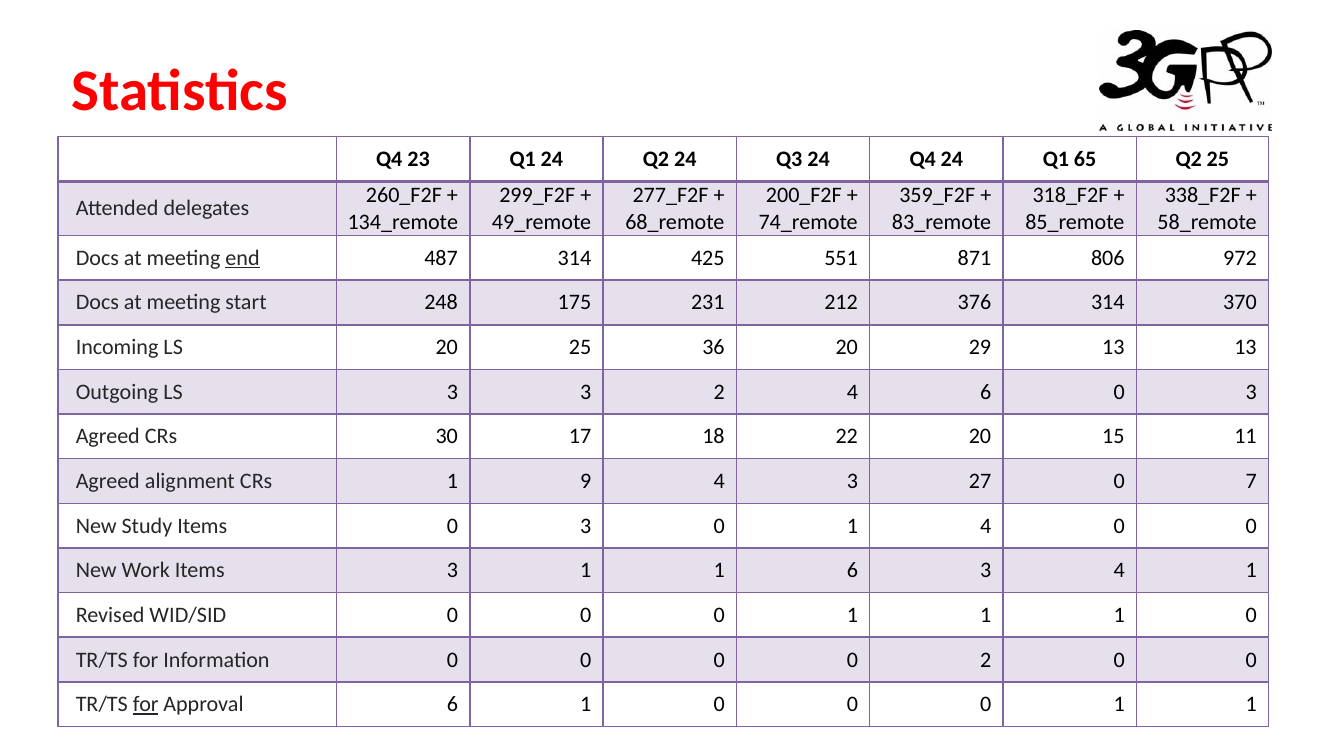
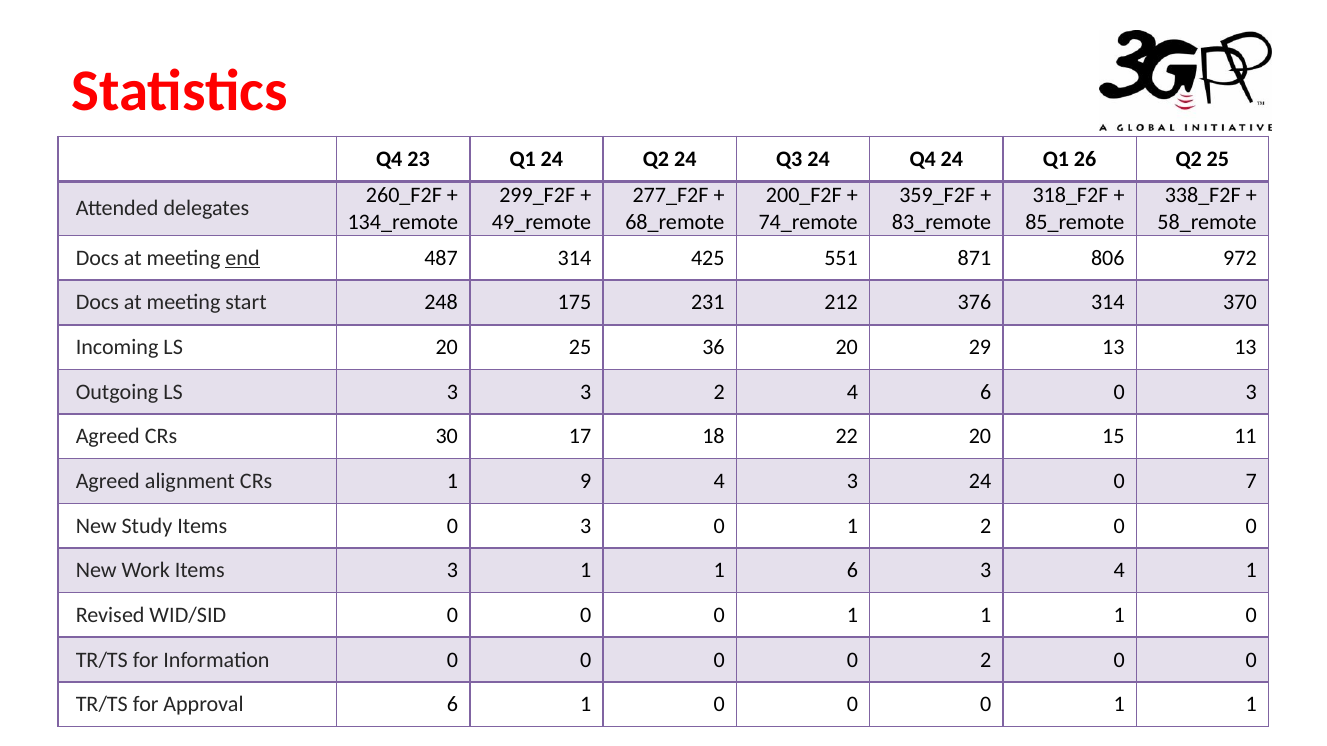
65: 65 -> 26 (1085, 159)
3 27: 27 -> 24 (980, 482)
1 4: 4 -> 2 (986, 526)
for underline: present -> none (146, 705)
